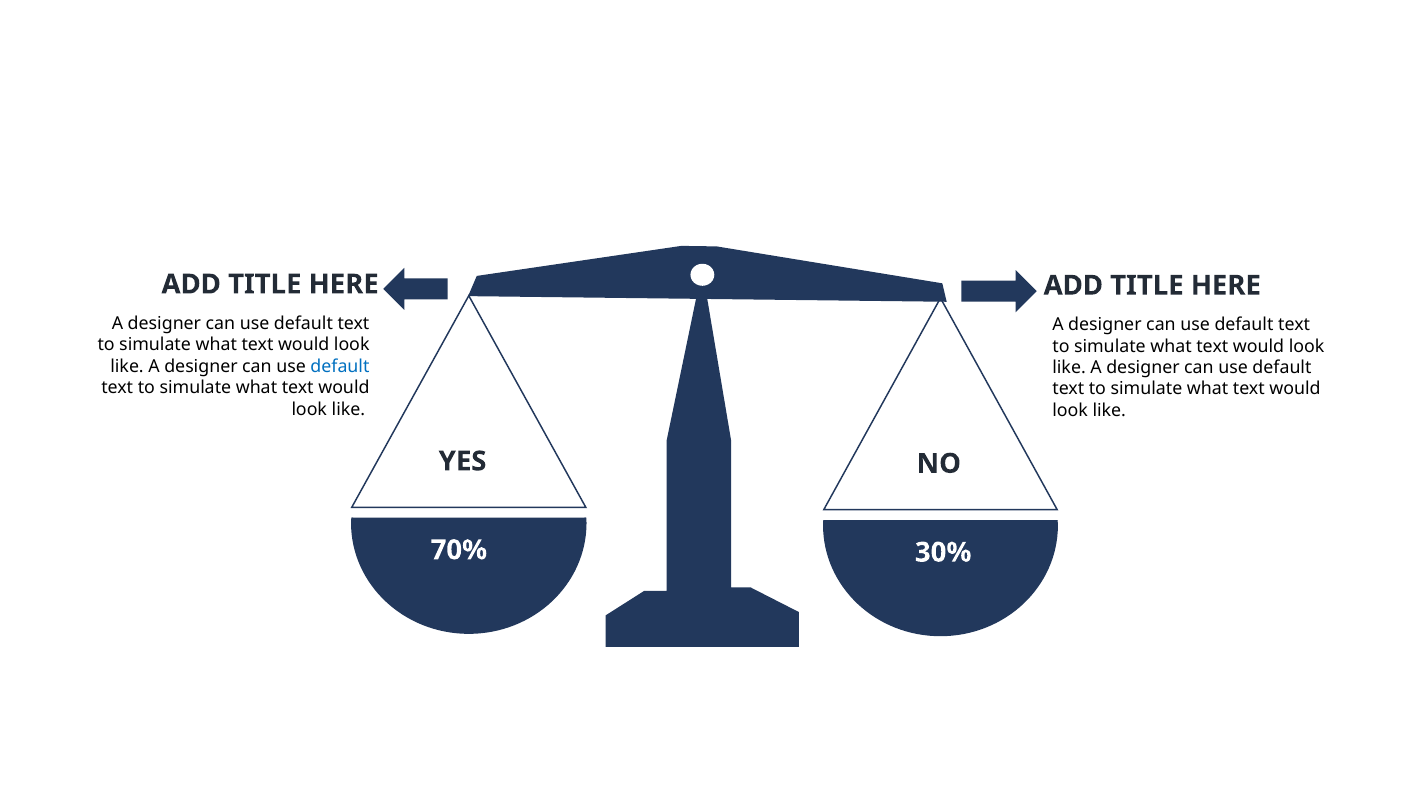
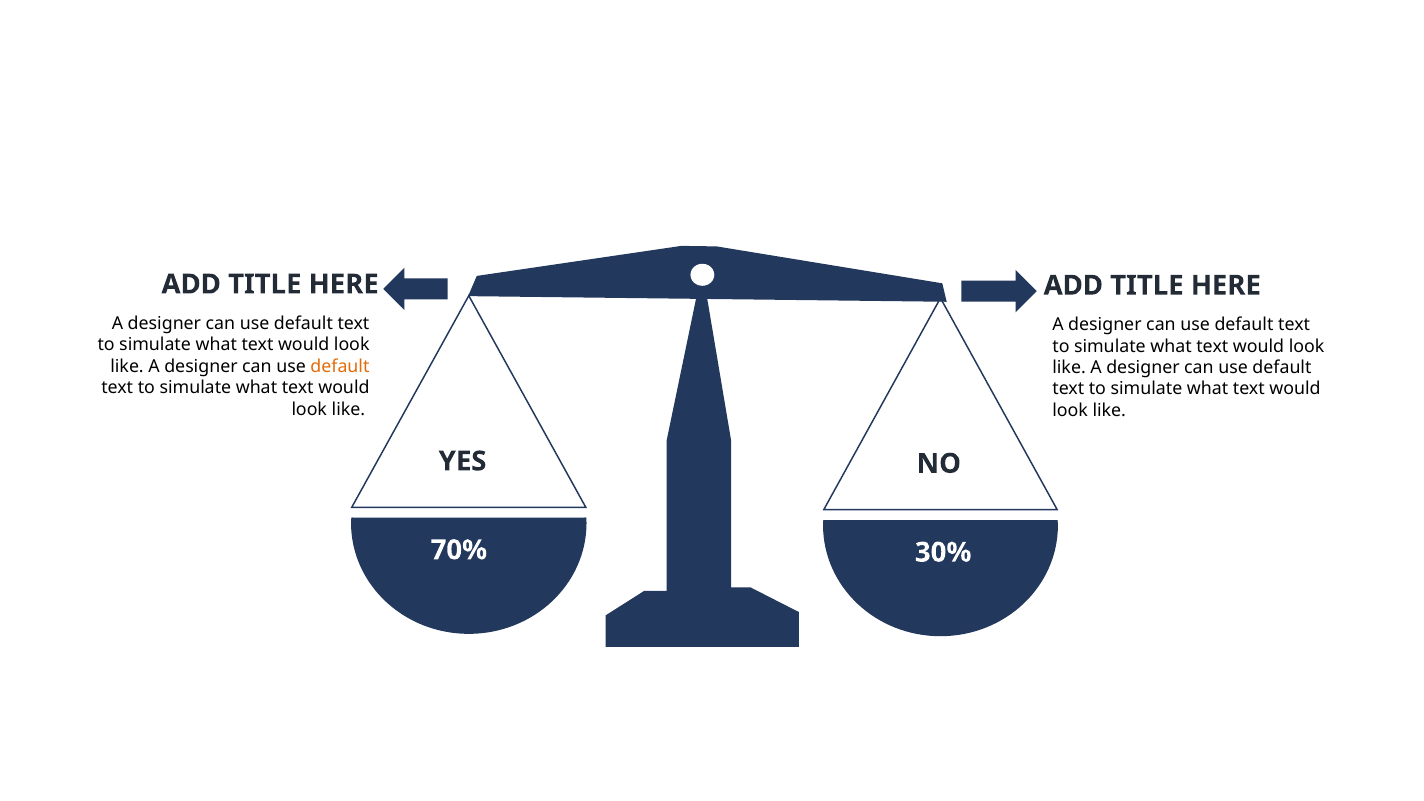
default colour: blue -> orange (340, 366)
